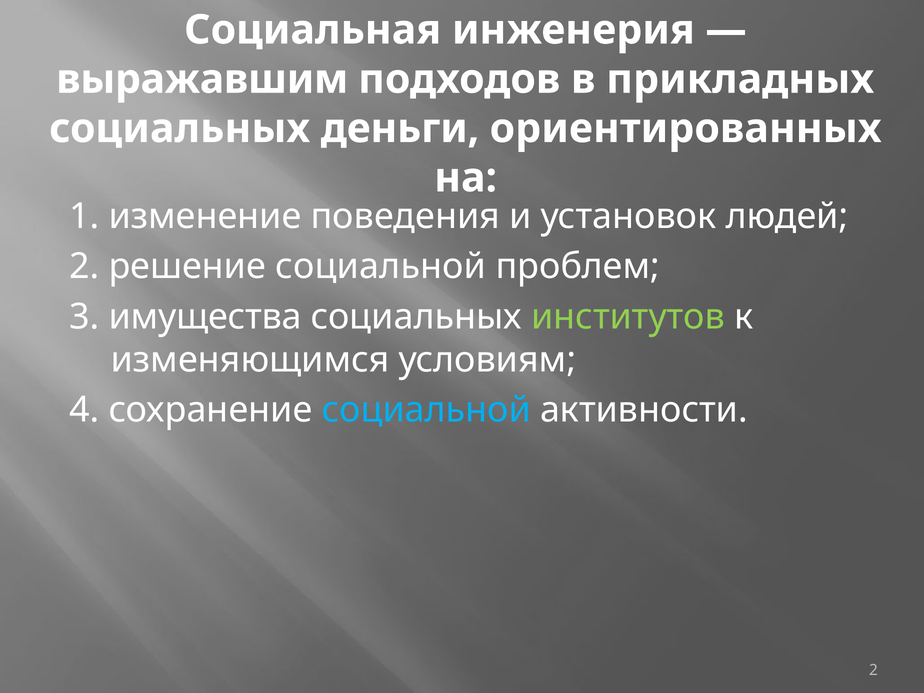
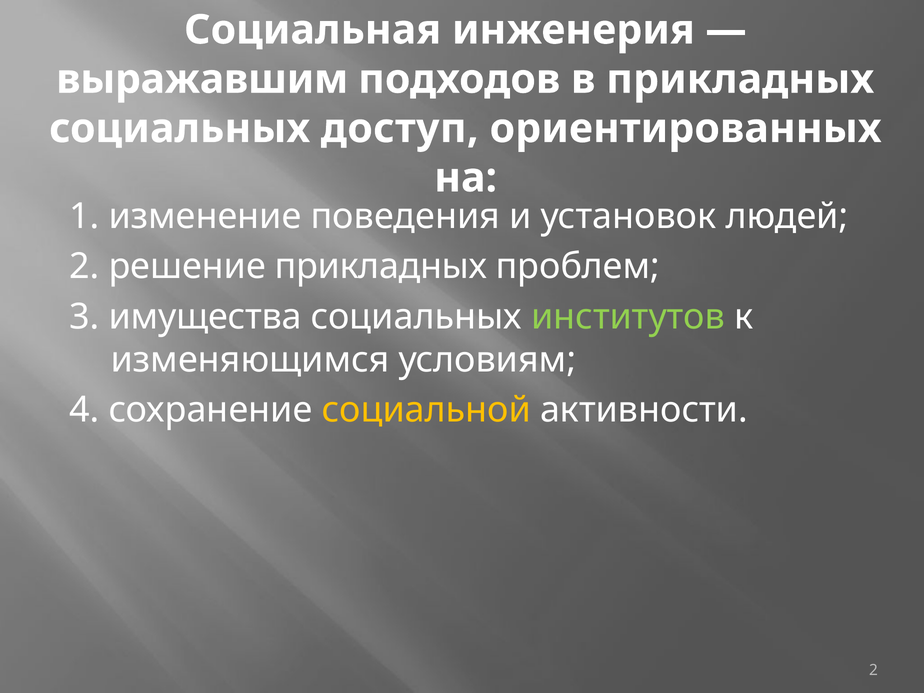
деньги: деньги -> доступ (400, 129)
решение социальной: социальной -> прикладных (381, 266)
социальной colour: light blue -> yellow (426, 410)
